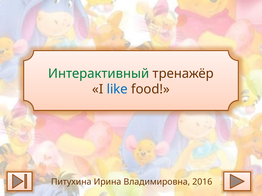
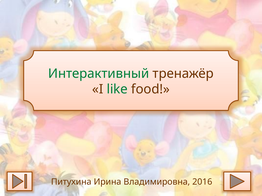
like colour: blue -> green (117, 89)
